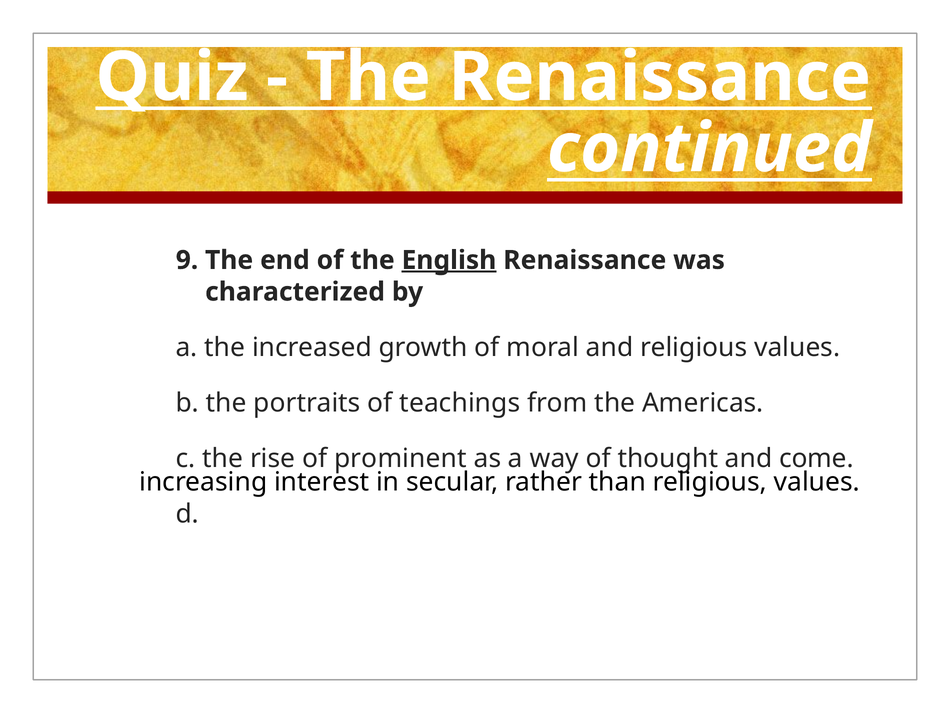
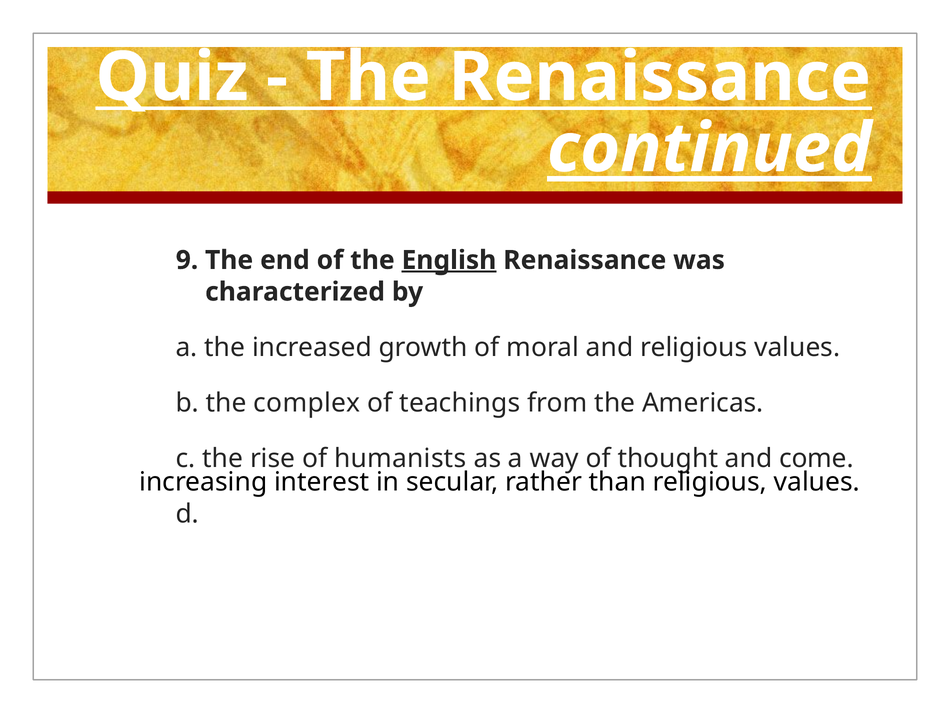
continued underline: none -> present (709, 148)
portraits: portraits -> complex (307, 403)
prominent: prominent -> humanists (400, 458)
